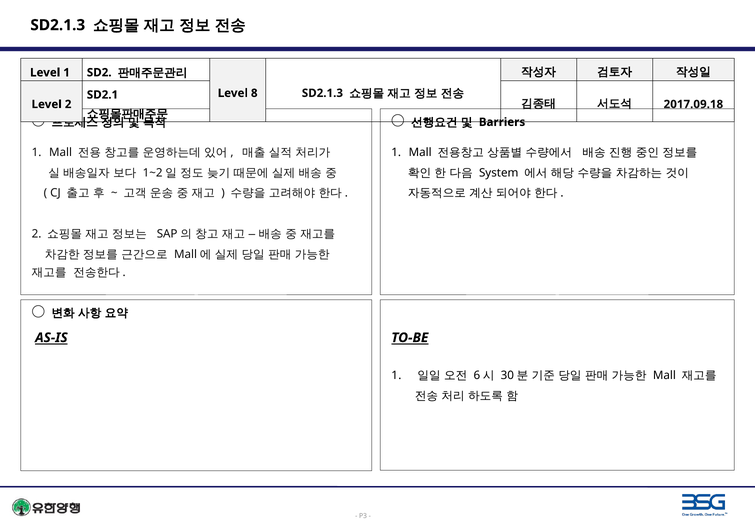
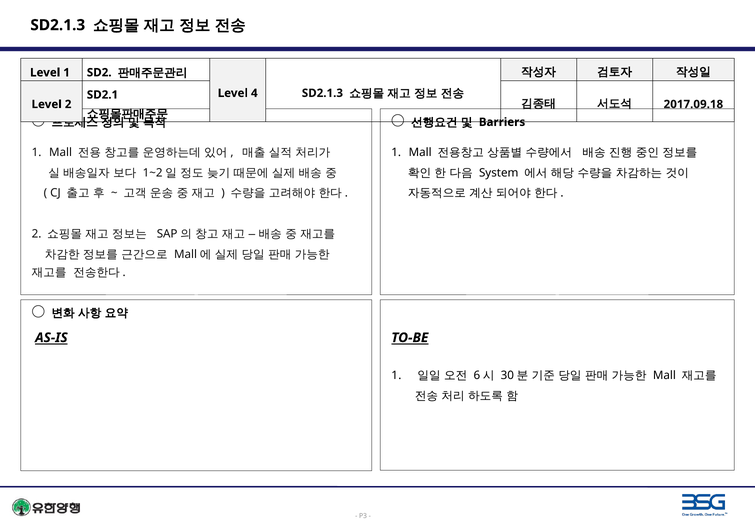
8: 8 -> 4 (254, 93)
